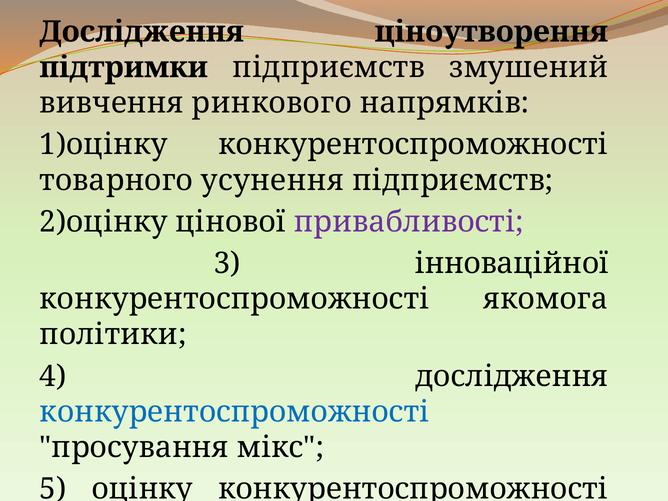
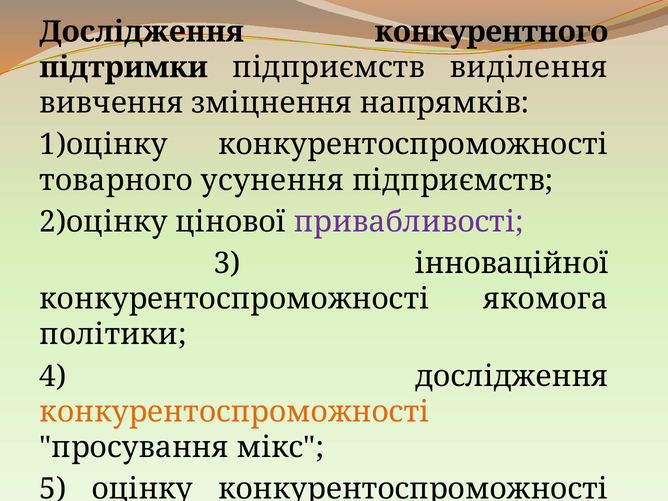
ціноутворення: ціноутворення -> конкурентного (492, 32)
змушений: змушений -> виділення (529, 67)
ринкового: ринкового -> зміцнення (272, 103)
конкурентоспроможності colour: blue -> orange (234, 412)
